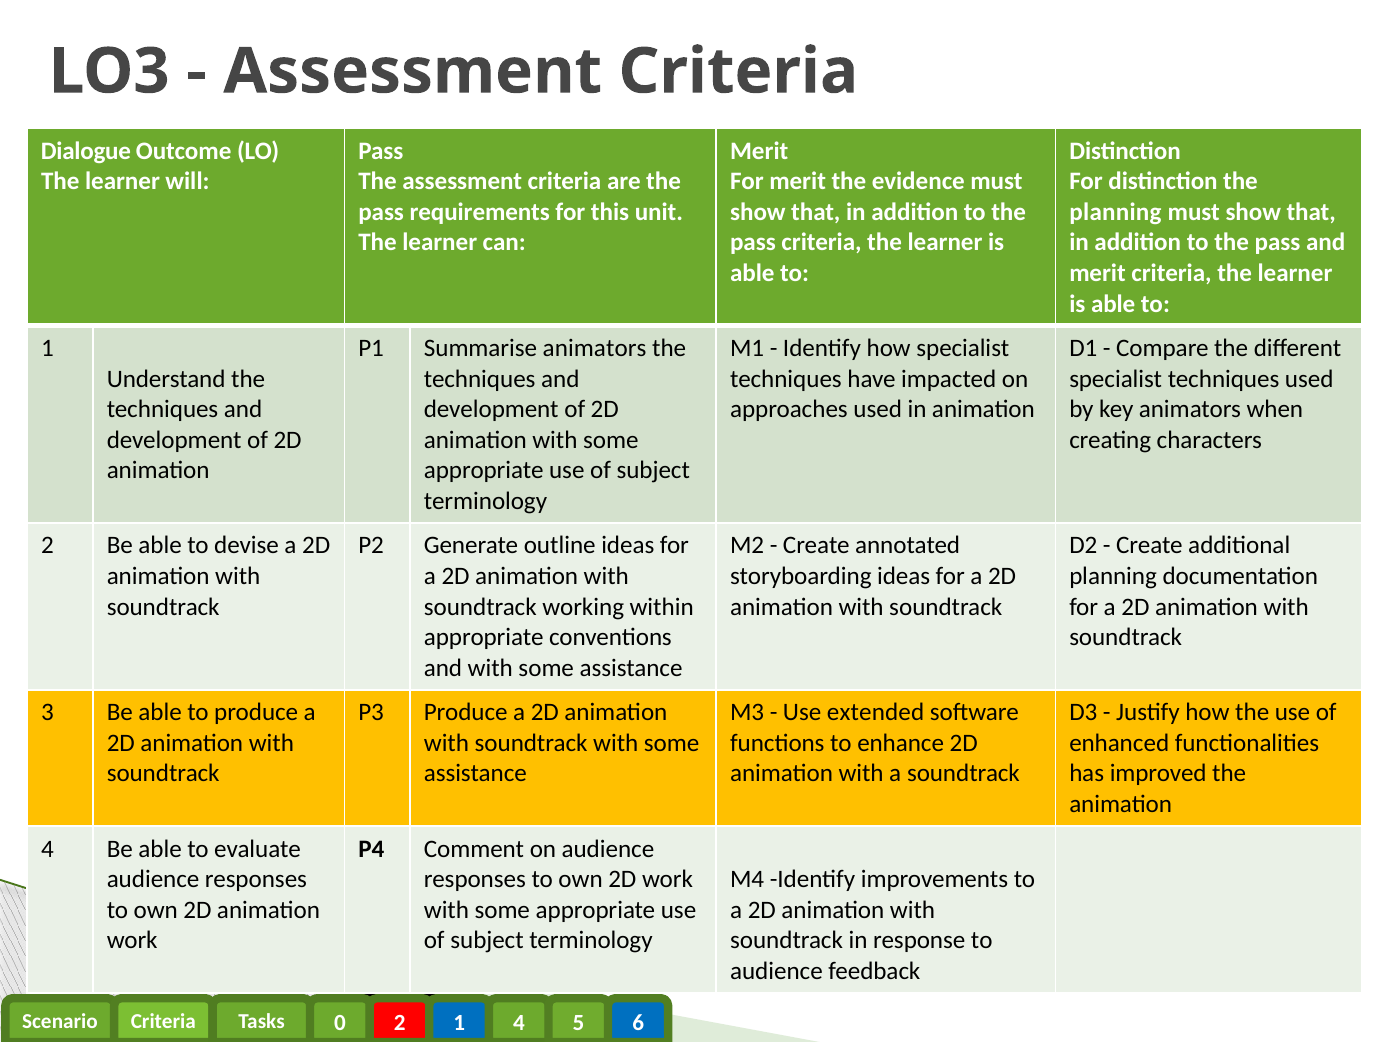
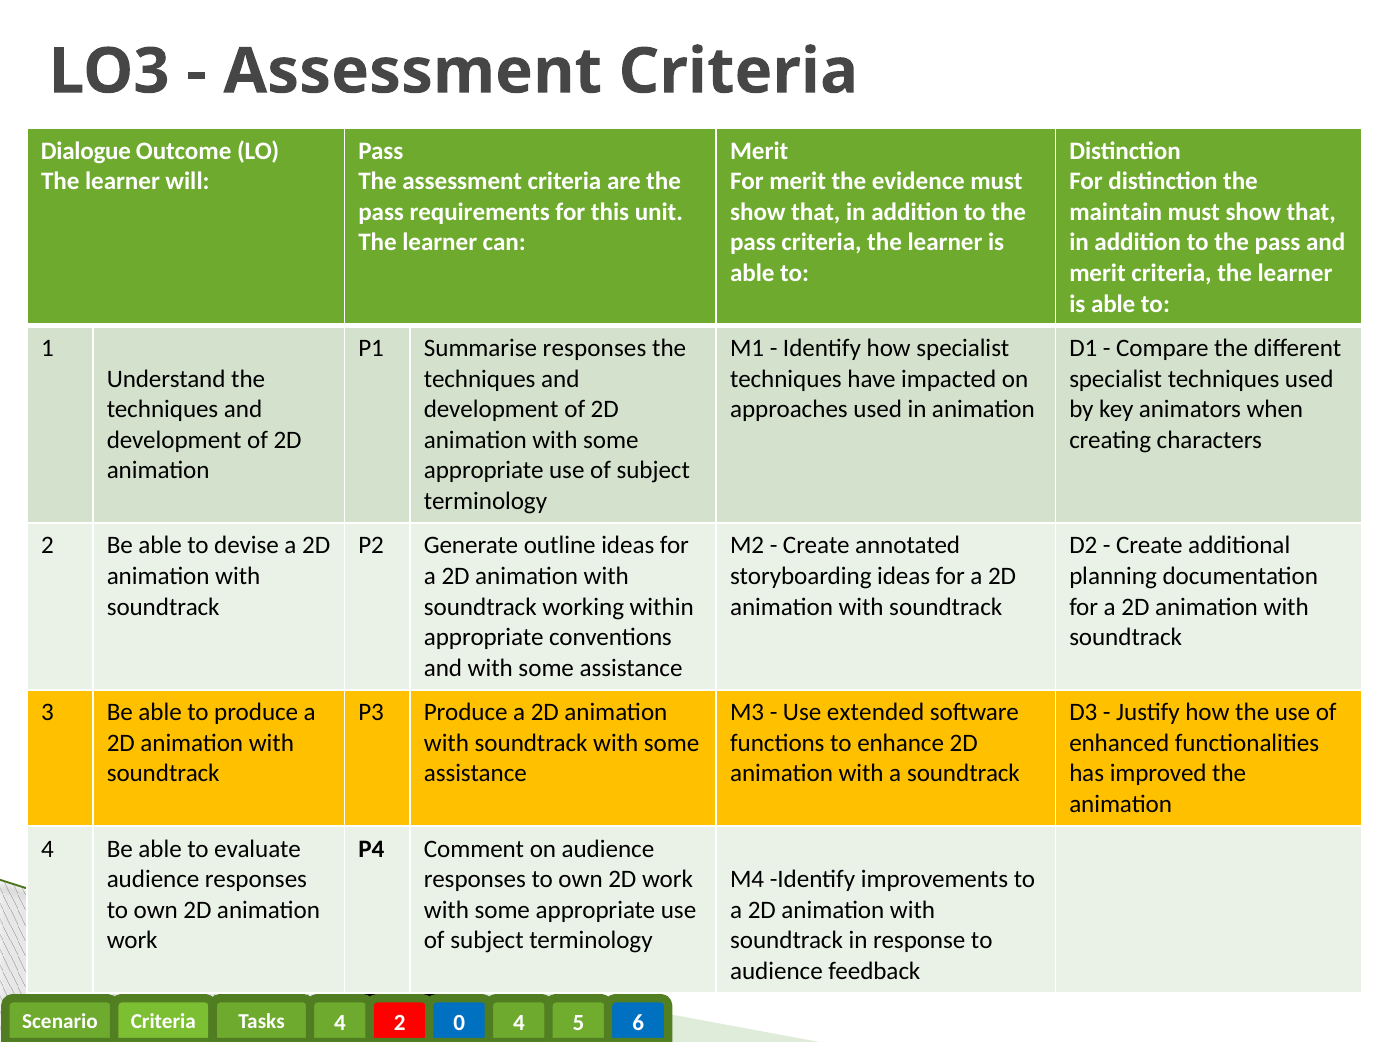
planning: planning -> maintain (1116, 212)
Summarise animators: animators -> responses (595, 348)
0: 0 -> 4 (340, 1022)
2 1: 1 -> 0 (459, 1022)
